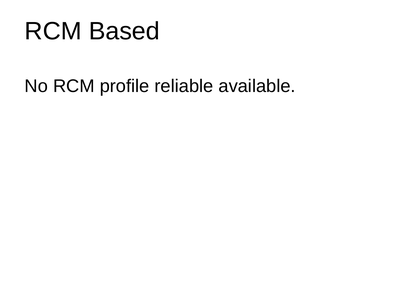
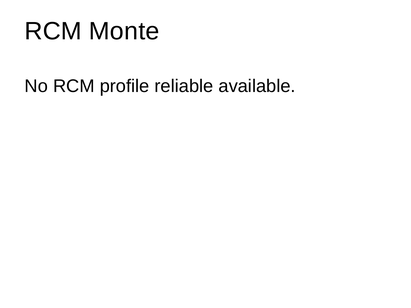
Based: Based -> Monte (124, 31)
